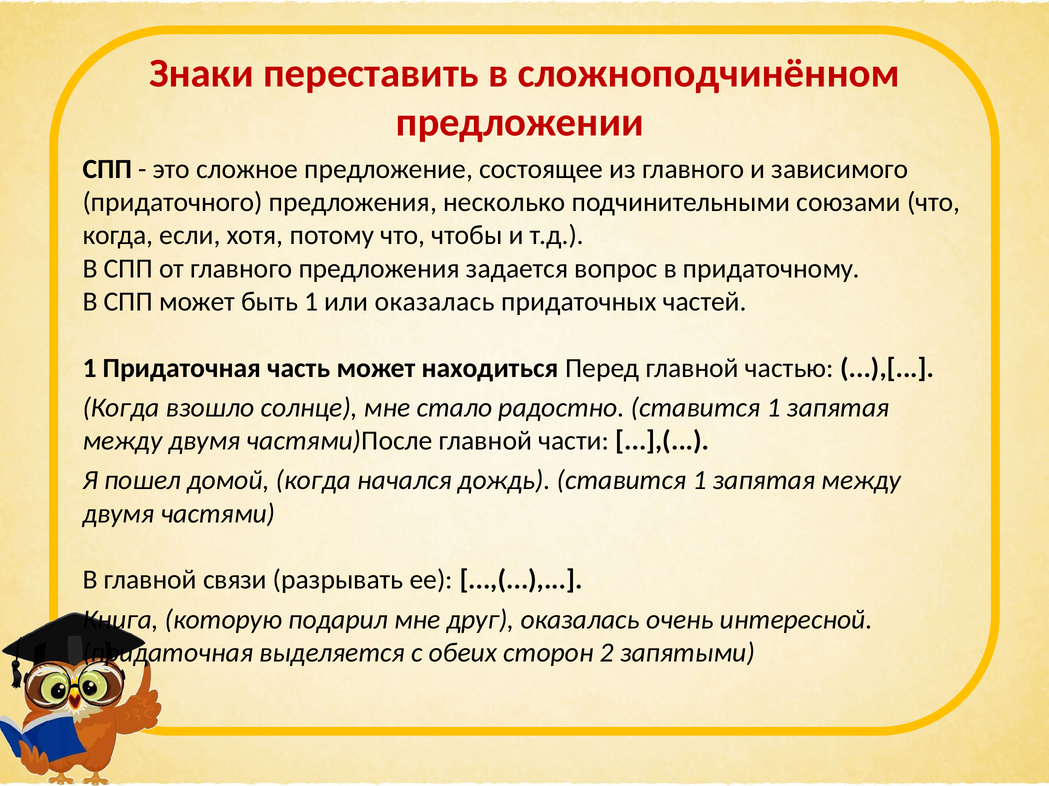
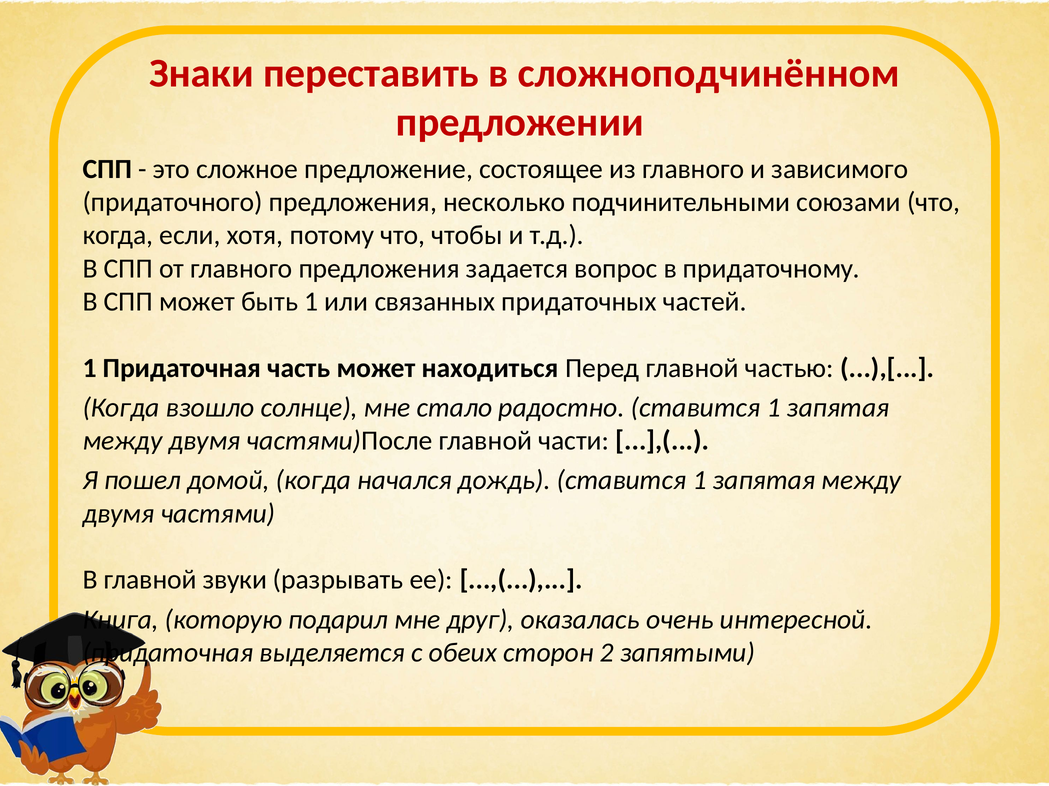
или оказалась: оказалась -> связанных (435, 302)
связи: связи -> звуки (235, 580)
